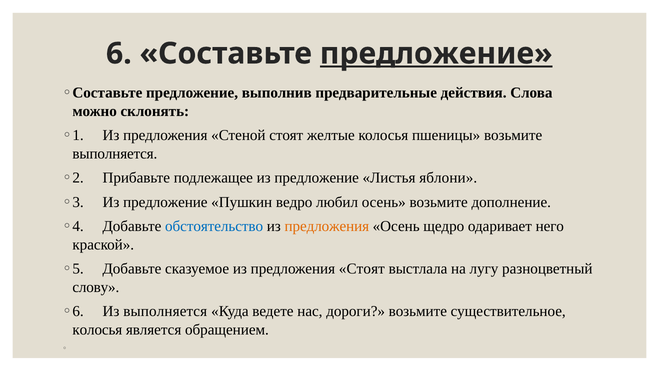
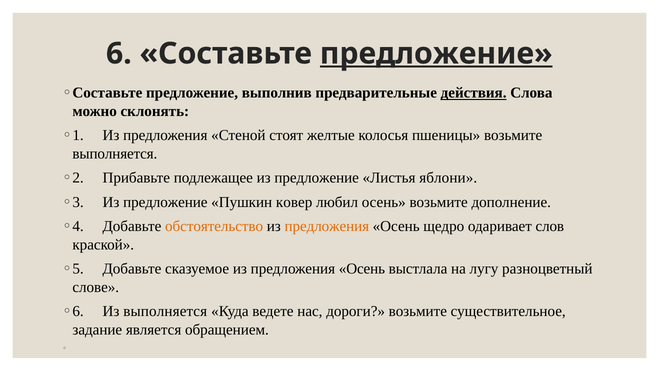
действия underline: none -> present (474, 93)
ведро: ведро -> ковер (294, 202)
обстоятельство colour: blue -> orange (214, 226)
него: него -> слов (550, 226)
сказуемое из предложения Стоят: Стоят -> Осень (362, 269)
слову: слову -> слове (96, 287)
колосья: колосья -> задание (97, 329)
